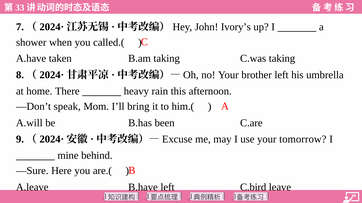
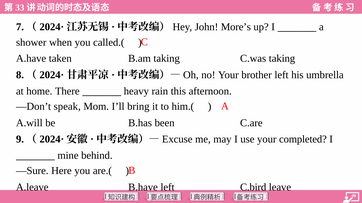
Ivory’s: Ivory’s -> More’s (236, 27)
tomorrow: tomorrow -> completed (303, 140)
